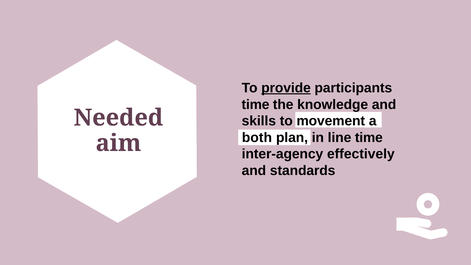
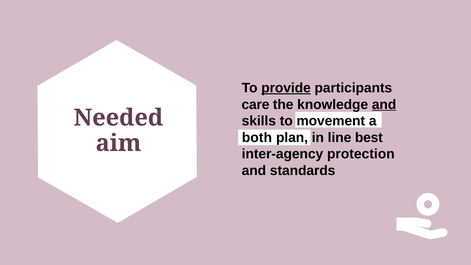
time: time -> care (255, 104)
and underline: none -> present (384, 104)
line time: time -> best (369, 137)
effectively: effectively -> protection (361, 154)
